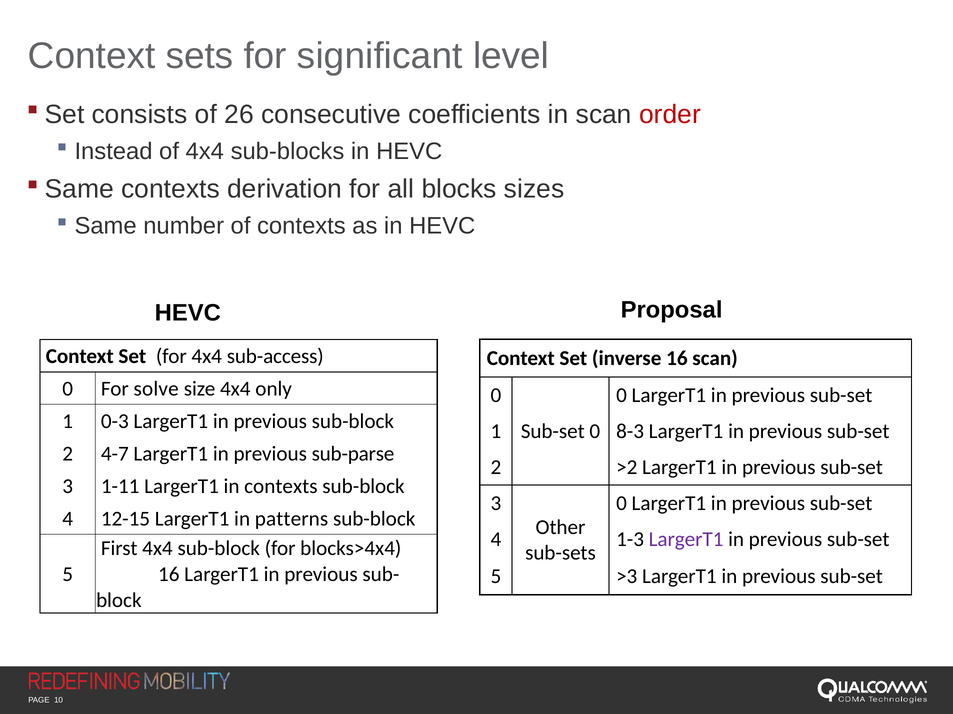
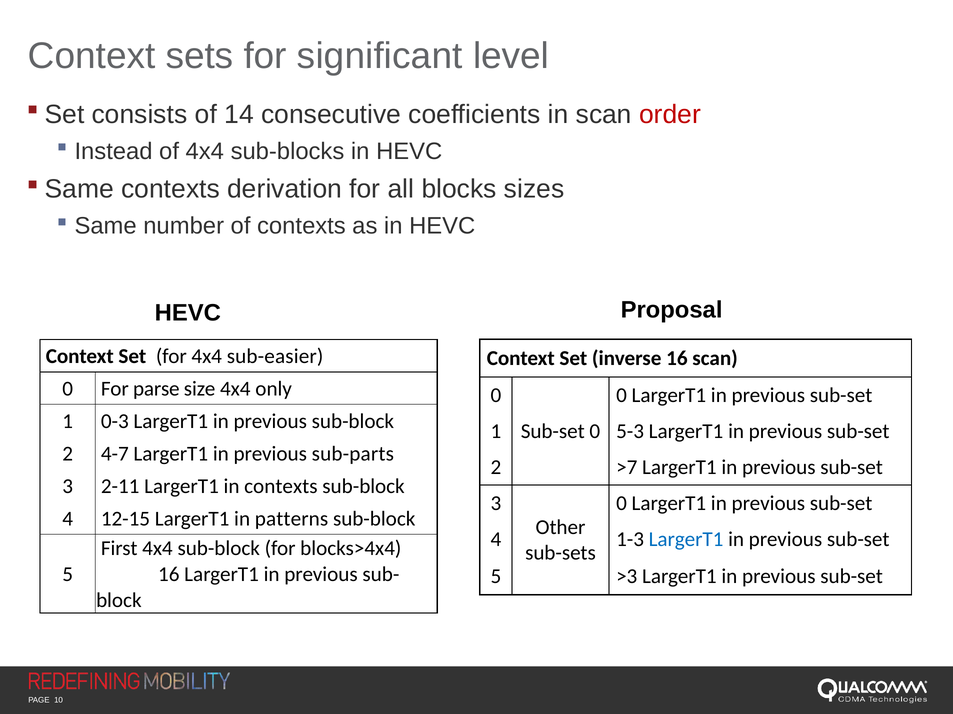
26: 26 -> 14 (239, 114)
sub-access: sub-access -> sub-easier (275, 357)
solve: solve -> parse (156, 389)
8-3: 8-3 -> 5-3 (630, 432)
sub-parse: sub-parse -> sub-parts (353, 454)
>2: >2 -> >7 (627, 468)
1-11: 1-11 -> 2-11 (120, 487)
LargerT1 colour: purple -> blue (686, 540)
